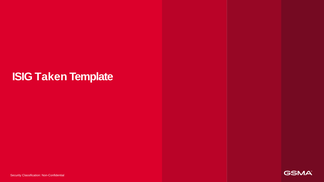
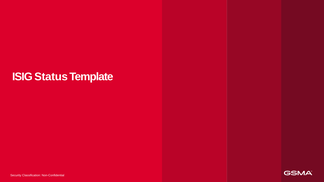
Taken: Taken -> Status (51, 77)
